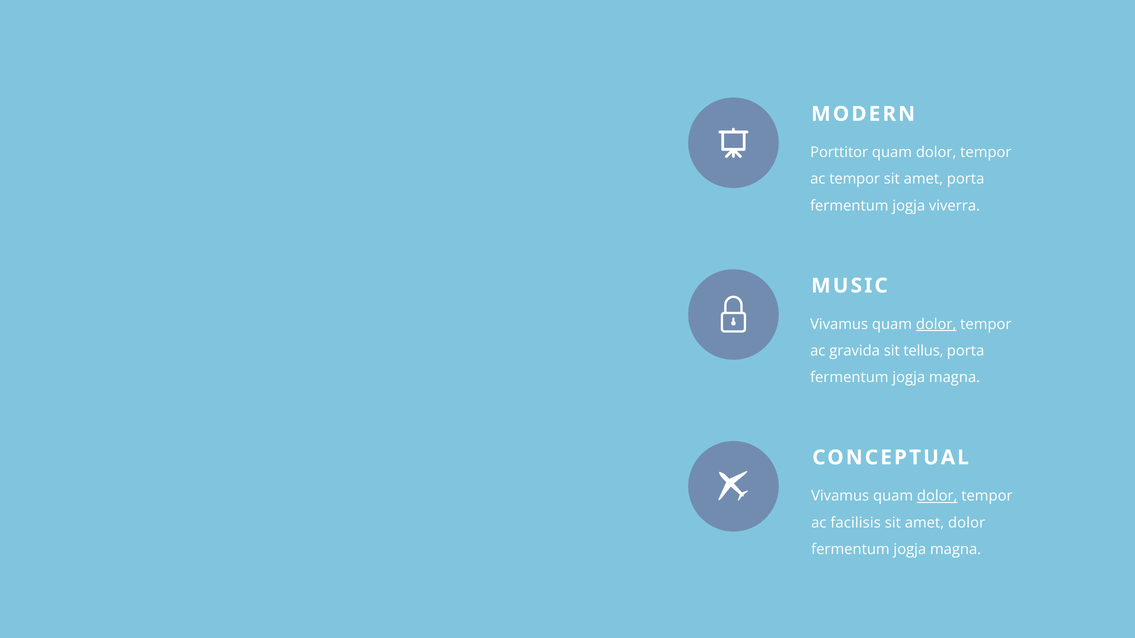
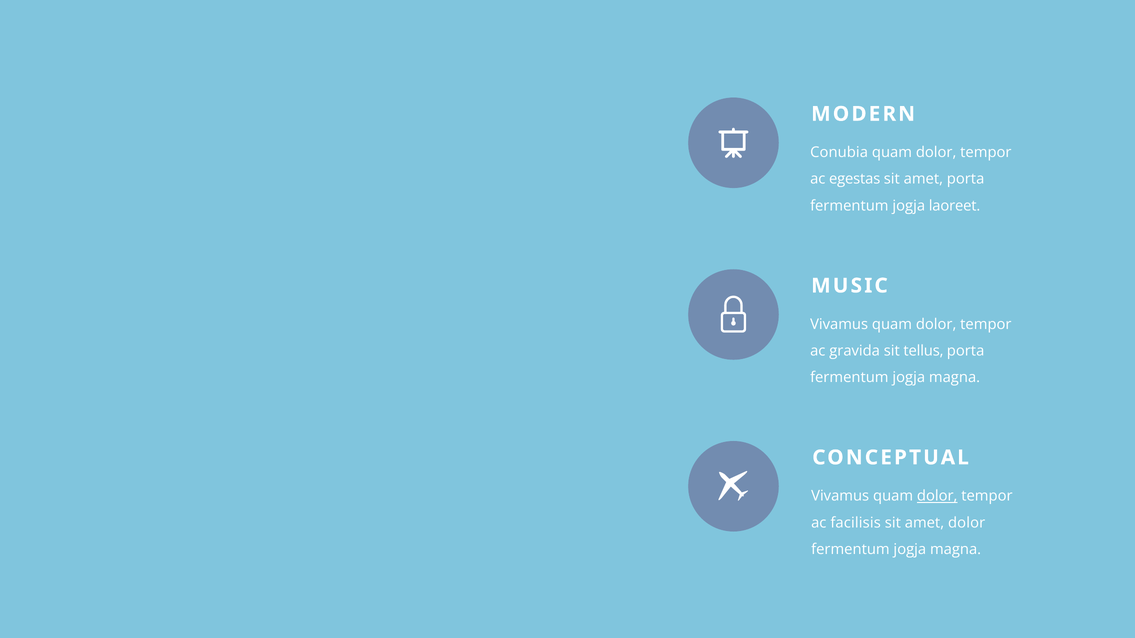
Porttitor: Porttitor -> Conubia (839, 153)
ac tempor: tempor -> egestas (855, 179)
viverra: viverra -> laoreet (955, 206)
dolor underline: present -> none (936, 324)
